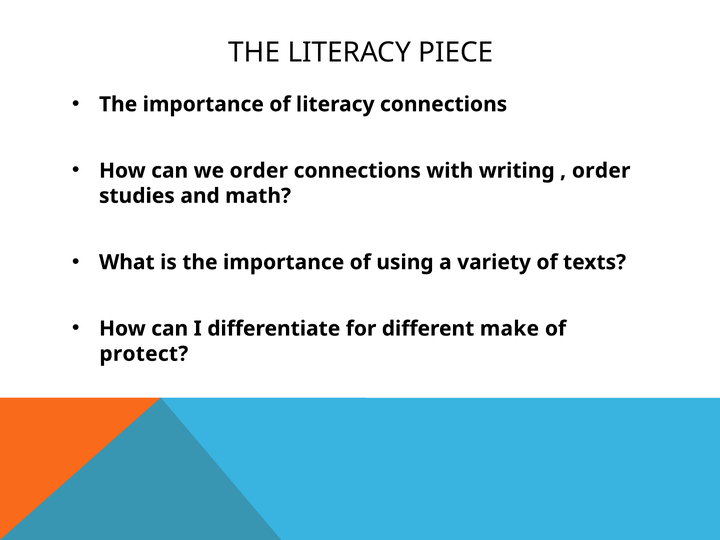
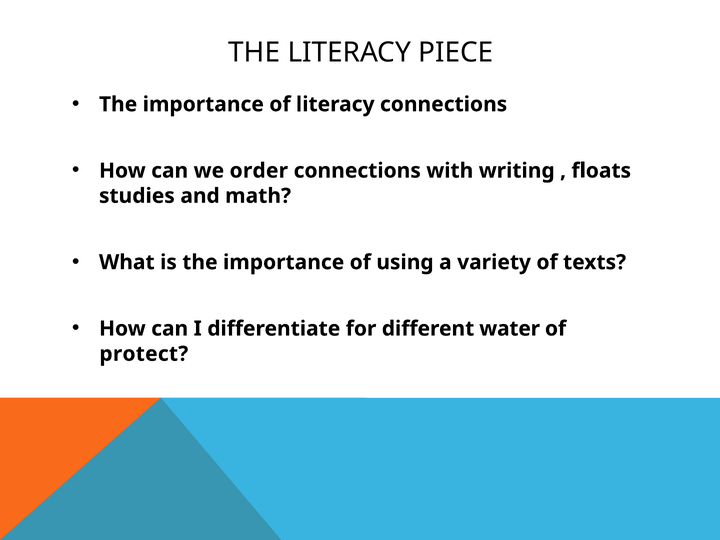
order: order -> floats (601, 171)
make: make -> water (510, 329)
